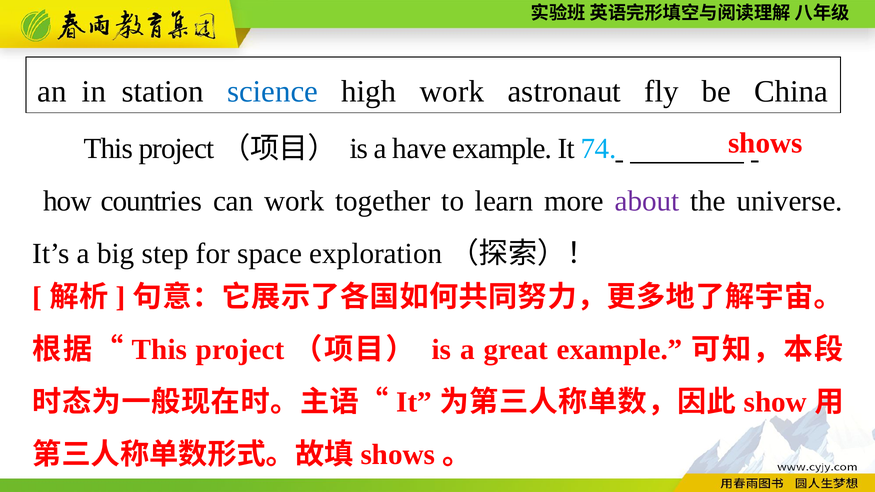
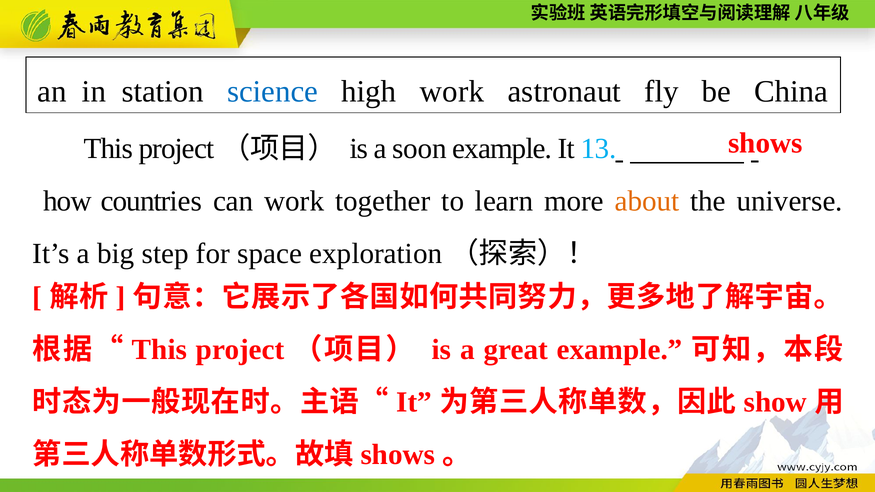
have: have -> soon (420, 149)
74: 74 -> 13 (599, 149)
about colour: purple -> orange (647, 201)
